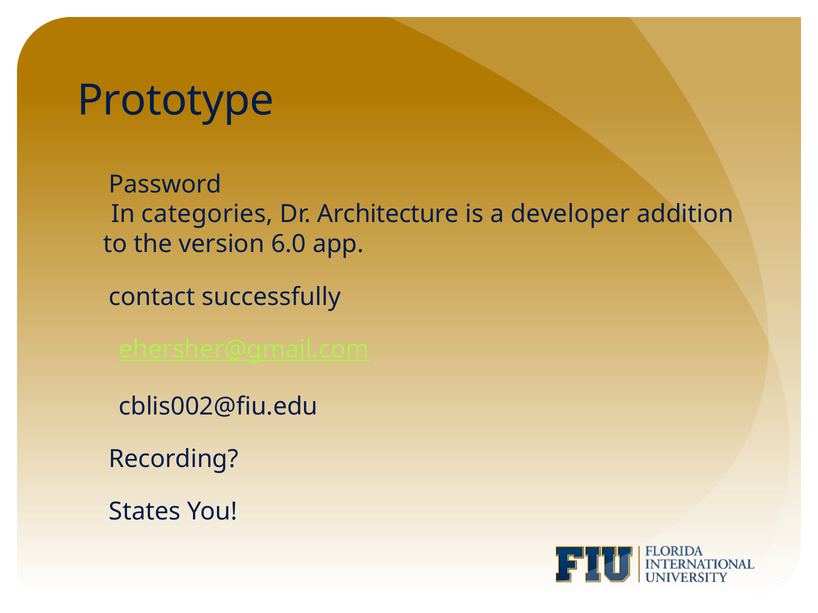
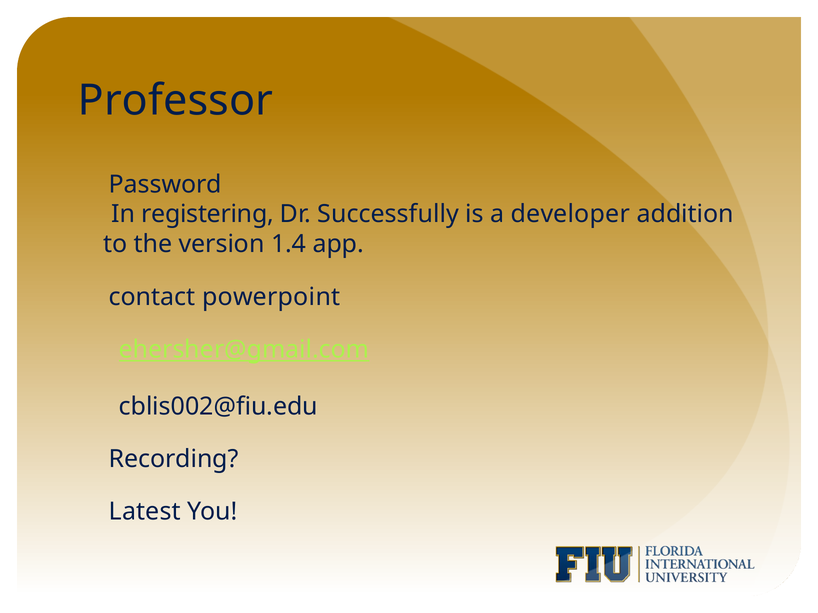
Prototype: Prototype -> Professor (175, 101)
categories: categories -> registering (208, 214)
Architecture: Architecture -> Successfully (388, 214)
6.0: 6.0 -> 1.4 (289, 244)
successfully: successfully -> powerpoint (271, 297)
States: States -> Latest (145, 512)
